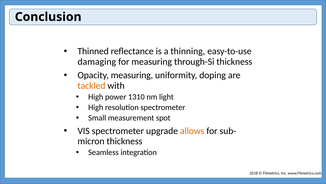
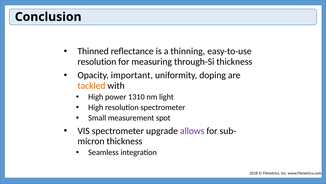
damaging: damaging -> resolution (97, 61)
Opacity measuring: measuring -> important (132, 75)
allows colour: orange -> purple (192, 130)
